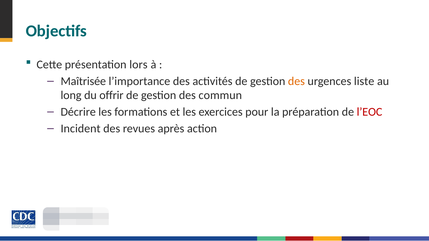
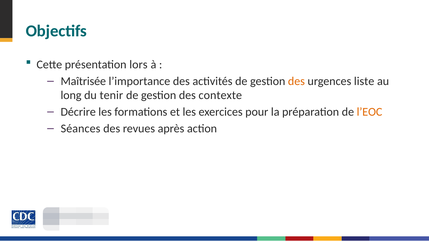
offrir: offrir -> tenir (111, 95)
commun: commun -> contexte (220, 95)
l’EOC colour: red -> orange (370, 112)
Incident: Incident -> Séances (81, 129)
